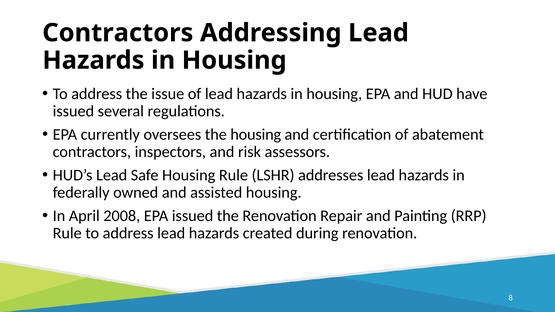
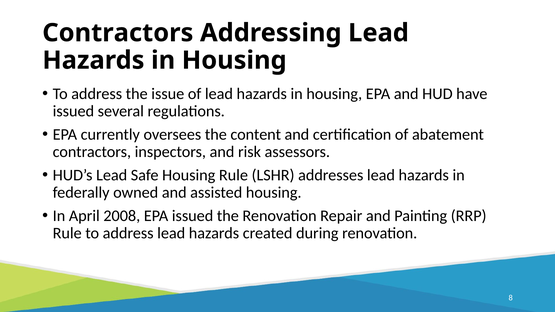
the housing: housing -> content (256, 134)
